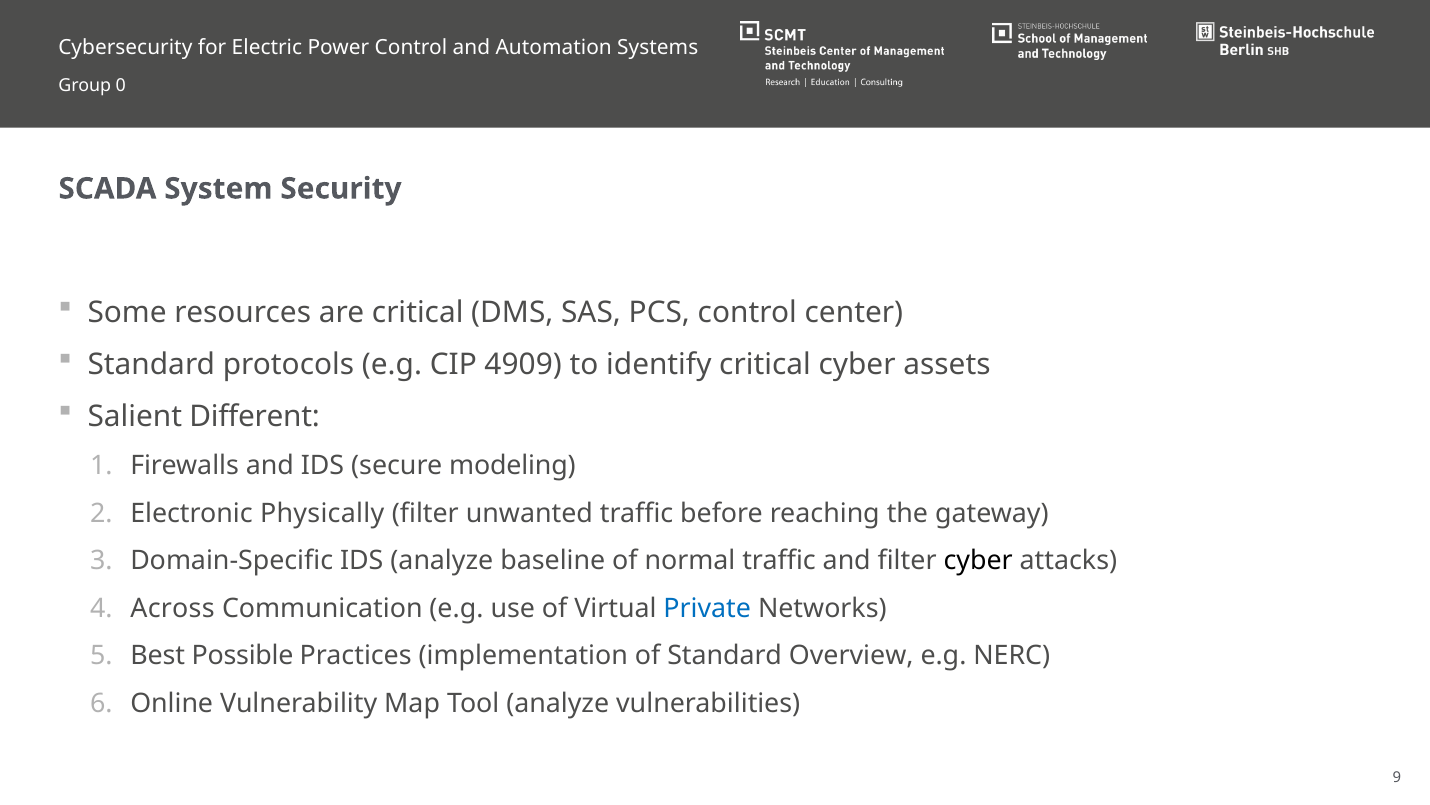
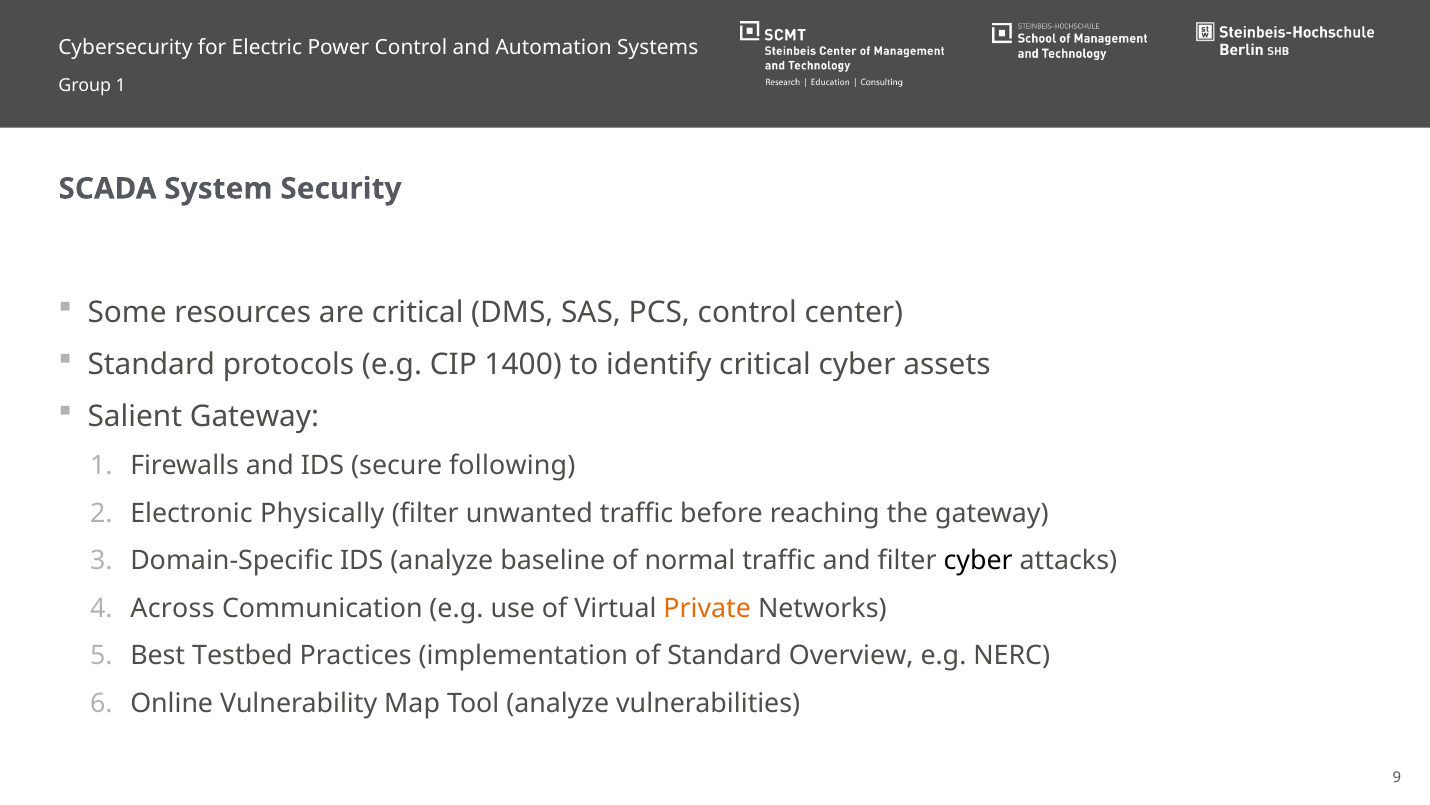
Group 0: 0 -> 1 (121, 85)
4909: 4909 -> 1400 (523, 364)
Salient Different: Different -> Gateway (254, 416)
modeling: modeling -> following (512, 465)
Private colour: blue -> orange (707, 608)
Possible: Possible -> Testbed (242, 655)
